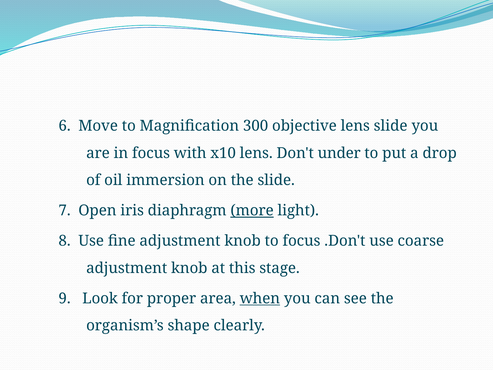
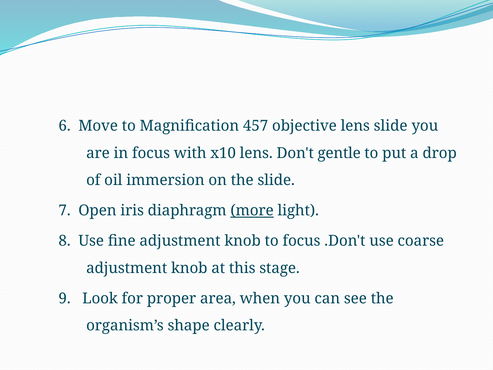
300: 300 -> 457 (256, 126)
under: under -> gentle (339, 153)
when underline: present -> none (260, 298)
